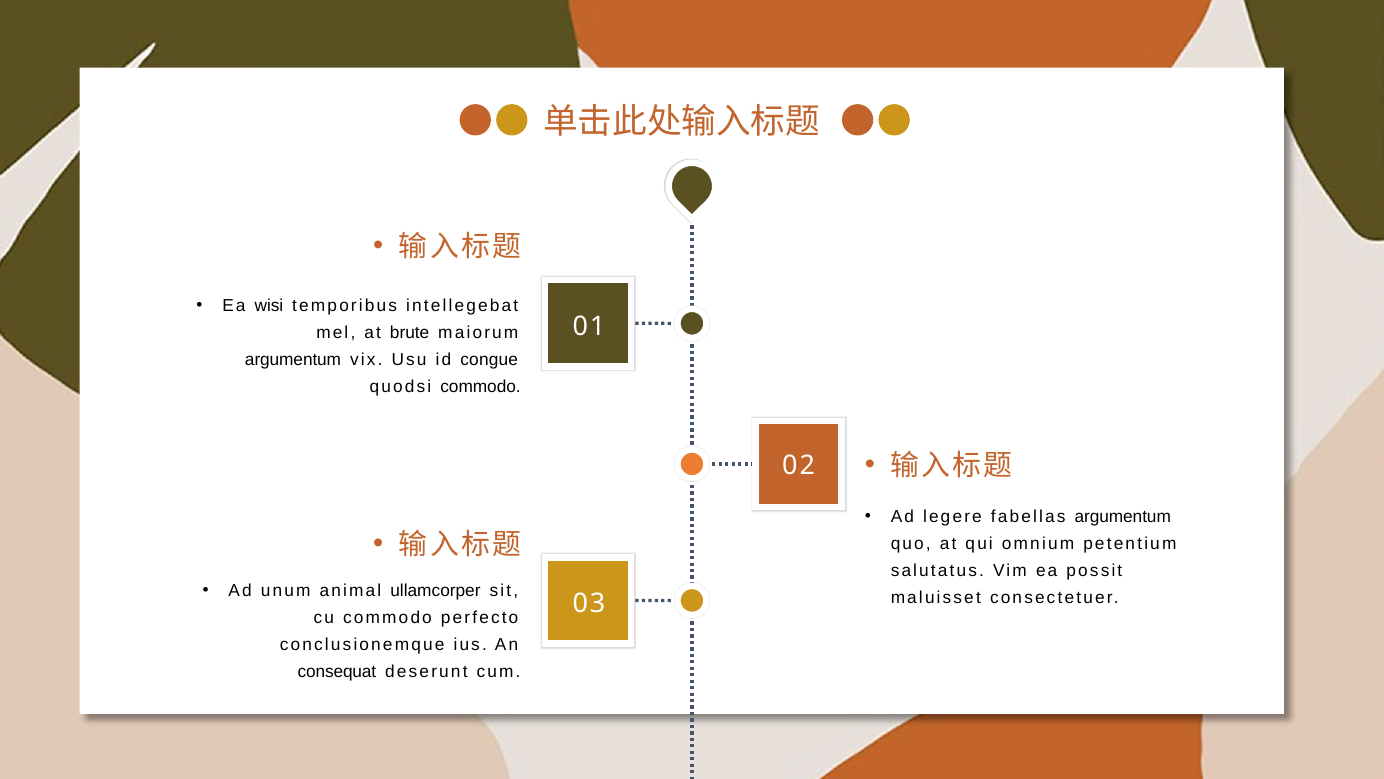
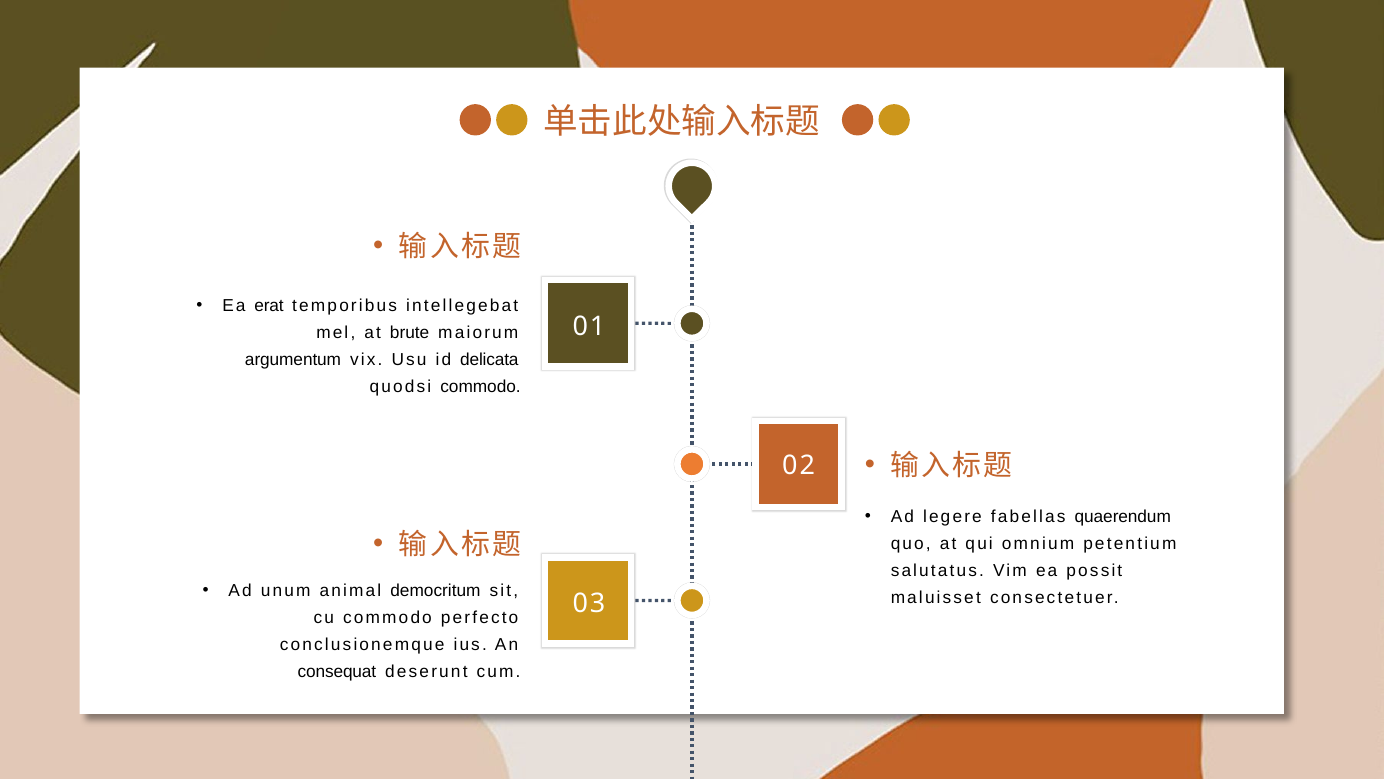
wisi: wisi -> erat (269, 306)
congue: congue -> delicata (489, 360)
fabellas argumentum: argumentum -> quaerendum (1123, 517)
ullamcorper: ullamcorper -> democritum (435, 591)
